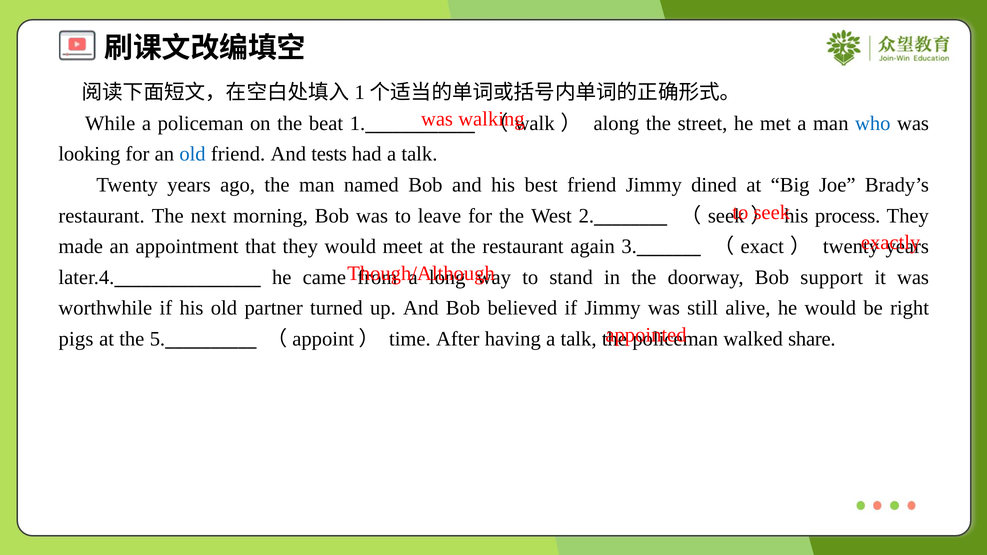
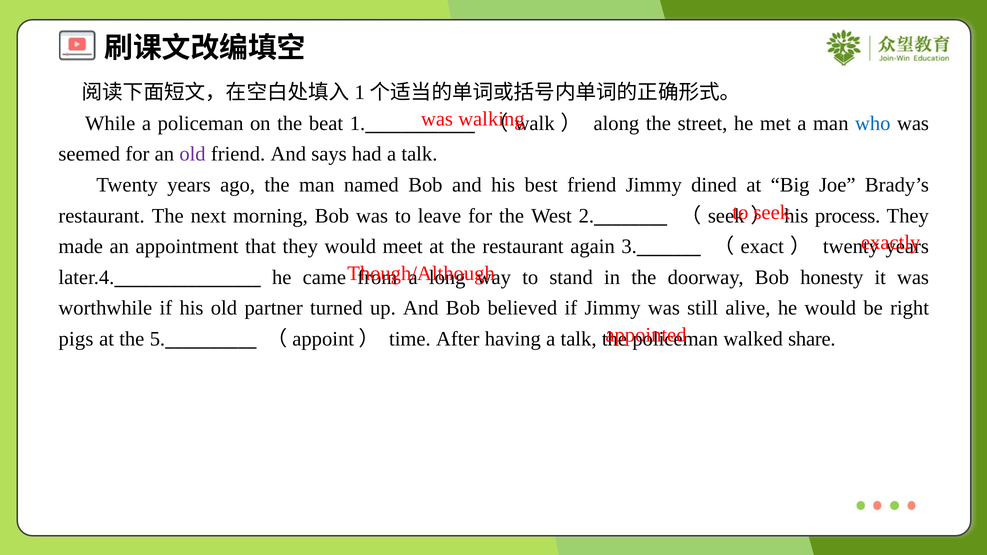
looking: looking -> seemed (89, 154)
old colour: blue -> purple (192, 154)
tests: tests -> says (329, 154)
support: support -> honesty (832, 277)
